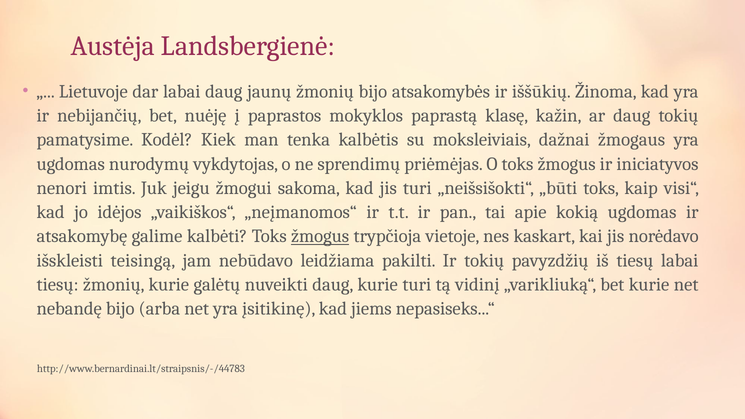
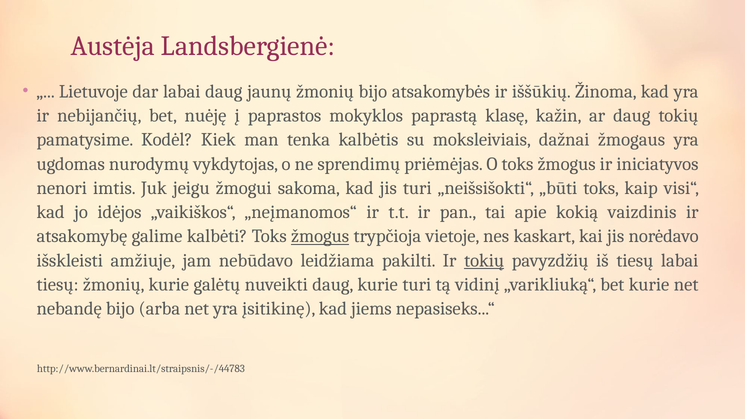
kokią ugdomas: ugdomas -> vaizdinis (642, 212)
teisingą: teisingą -> amžiuje (143, 260)
tokių underline: none -> present (484, 260)
